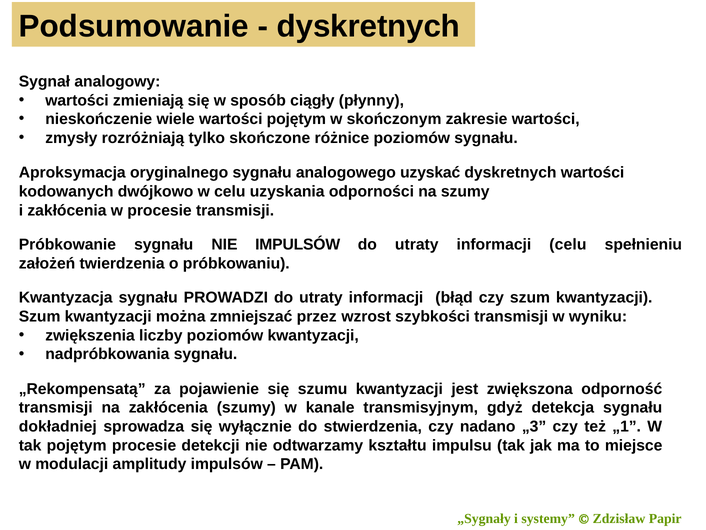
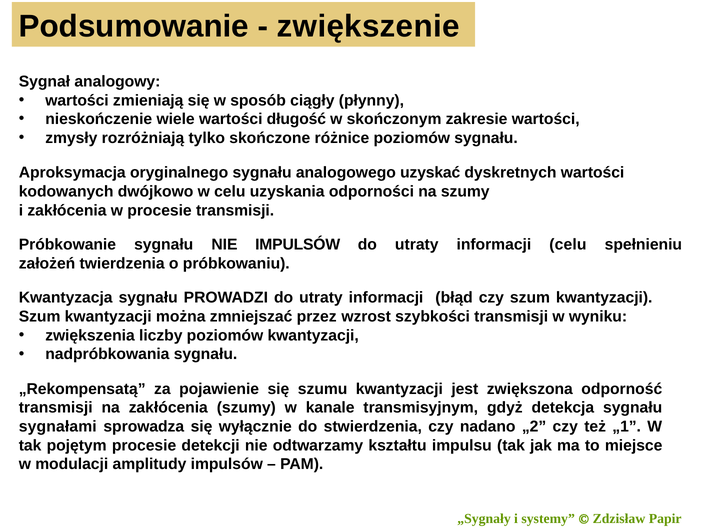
dyskretnych: dyskretnych -> zwiększenie (368, 27)
wartości pojętym: pojętym -> długość (296, 119)
dokładniej: dokładniej -> sygnałami (58, 426)
„3: „3 -> „2 (534, 426)
